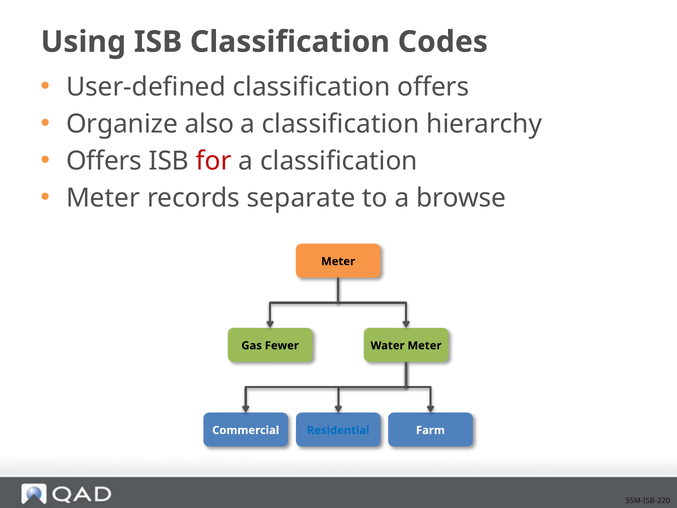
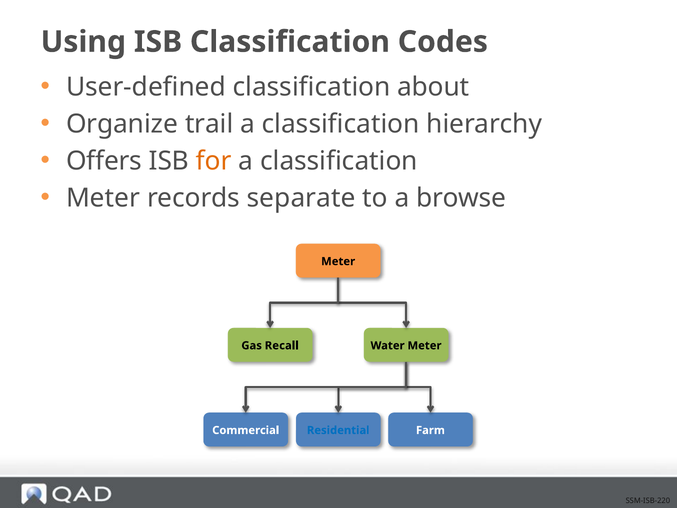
classification offers: offers -> about (433, 87)
also: also -> trail (209, 124)
for colour: red -> orange (214, 161)
Fewer: Fewer -> Recall (282, 345)
